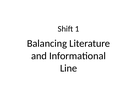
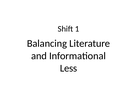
Line: Line -> Less (69, 68)
